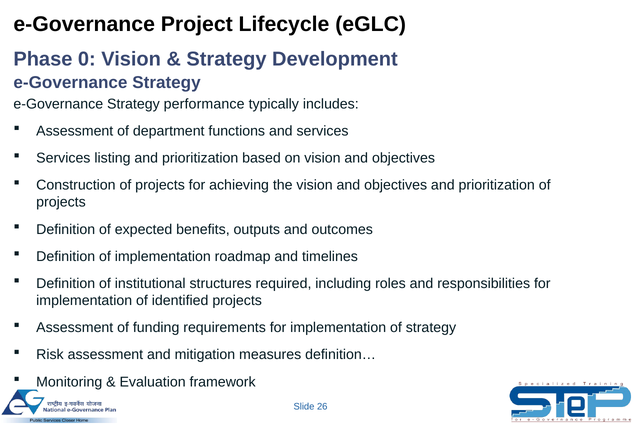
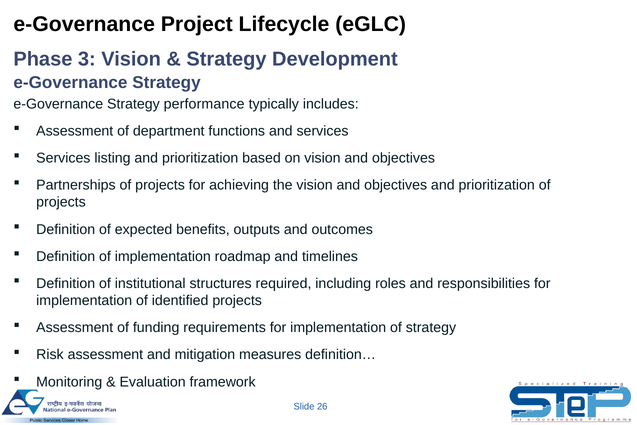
0: 0 -> 3 (87, 59)
Construction: Construction -> Partnerships (76, 185)
